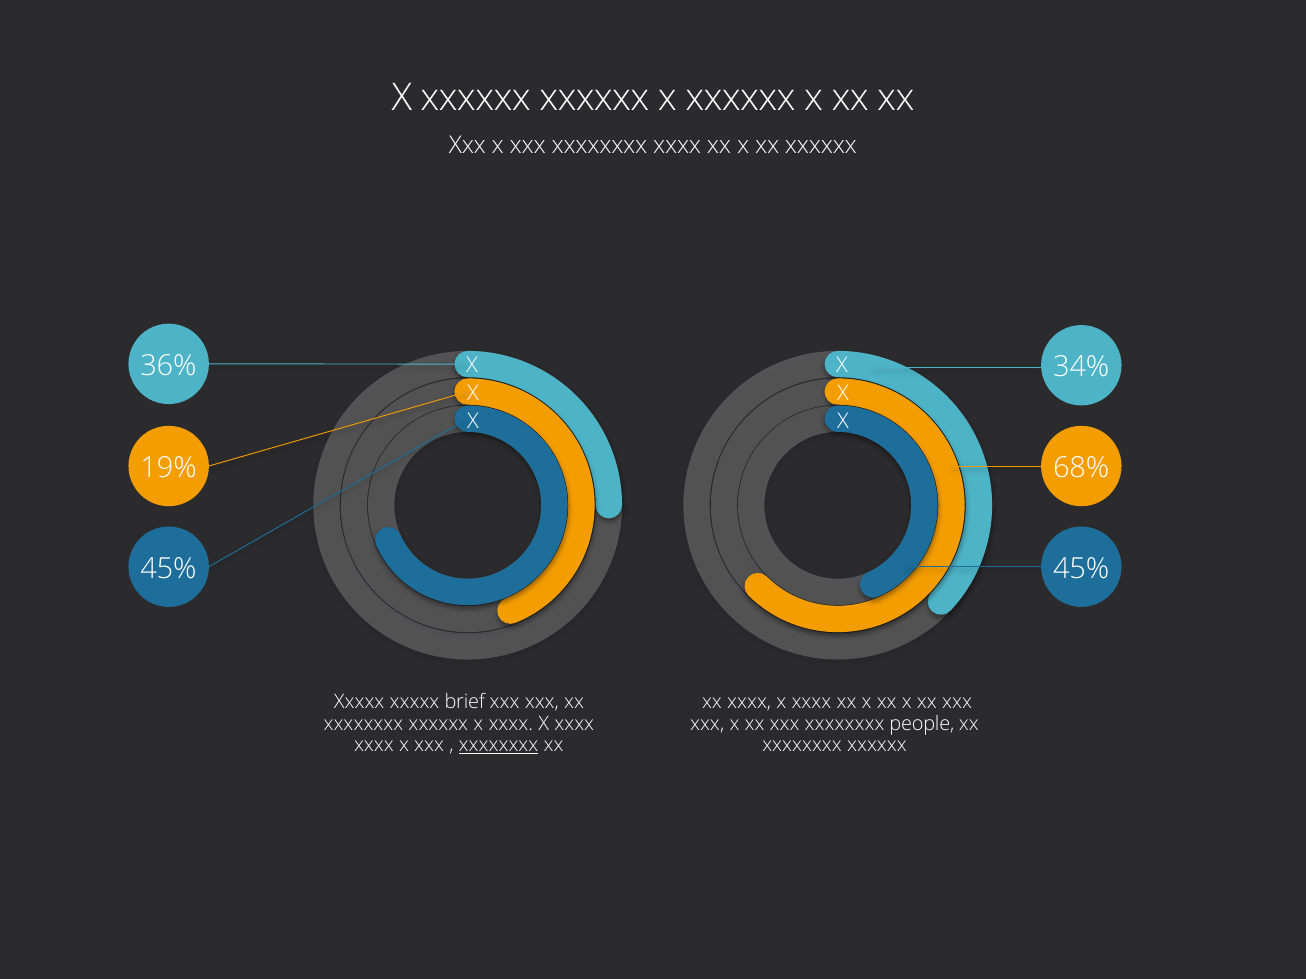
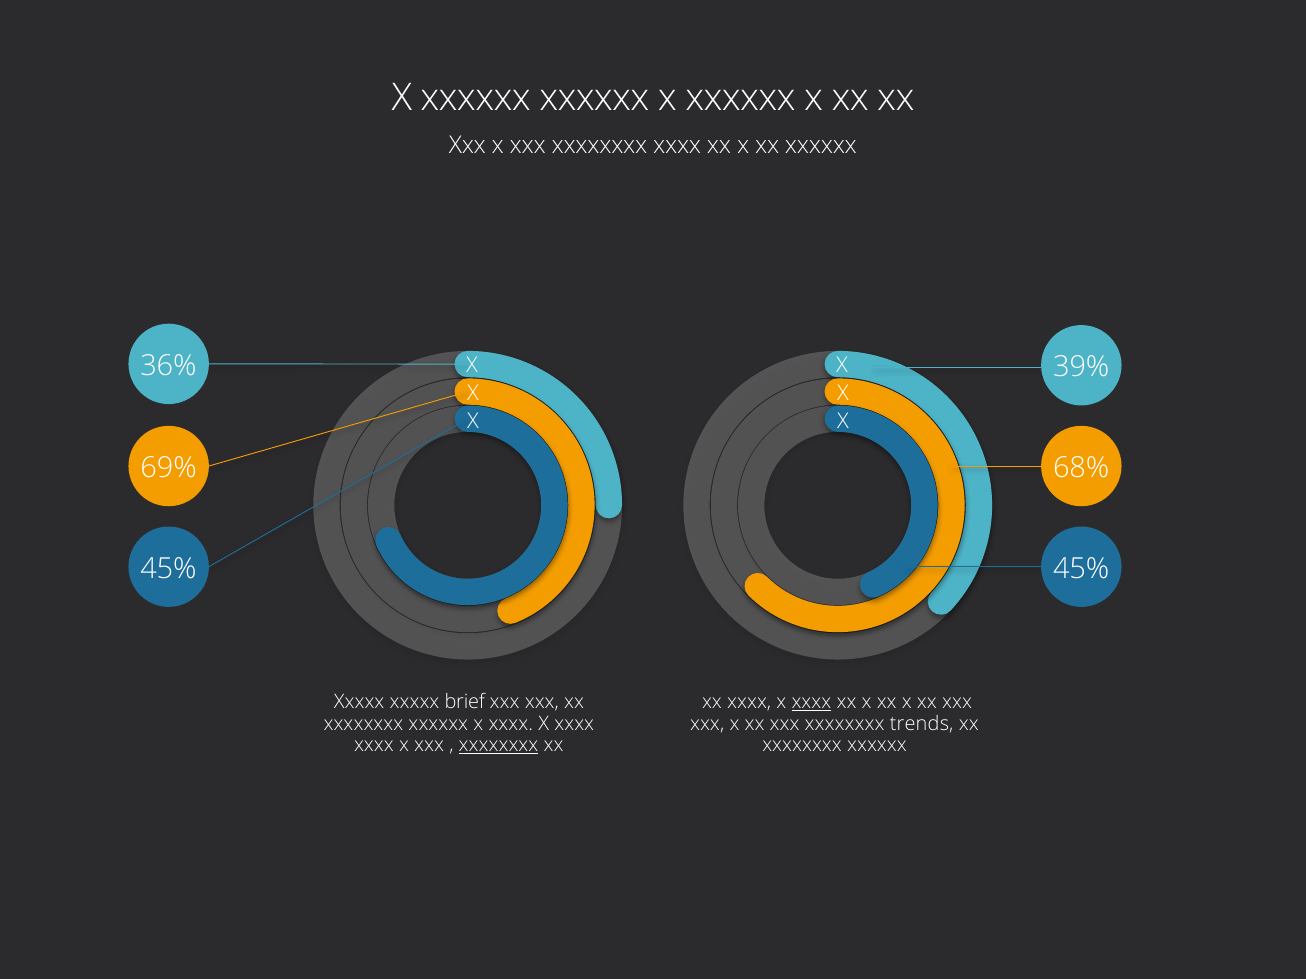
34%: 34% -> 39% (1081, 367)
19%: 19% -> 69% (169, 468)
xxxx underline: none -> present (811, 703)
people: people -> trends (922, 724)
